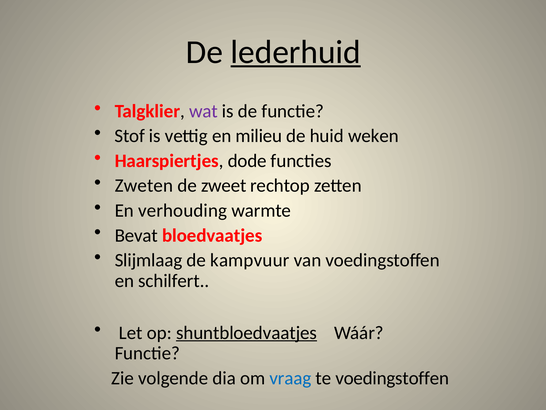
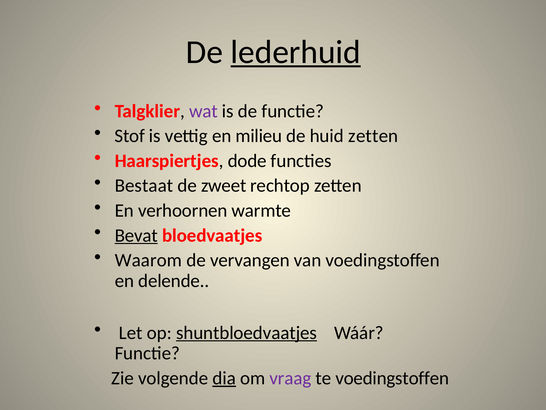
huid weken: weken -> zetten (373, 136)
Zweten: Zweten -> Bestaat (144, 185)
verhouding: verhouding -> verhoornen (183, 210)
Bevat underline: none -> present (136, 235)
Slijmlaag: Slijmlaag -> Waarom (148, 260)
kampvuur: kampvuur -> vervangen (250, 260)
schilfert: schilfert -> delende (174, 280)
dia underline: none -> present (224, 378)
vraag colour: blue -> purple (290, 378)
